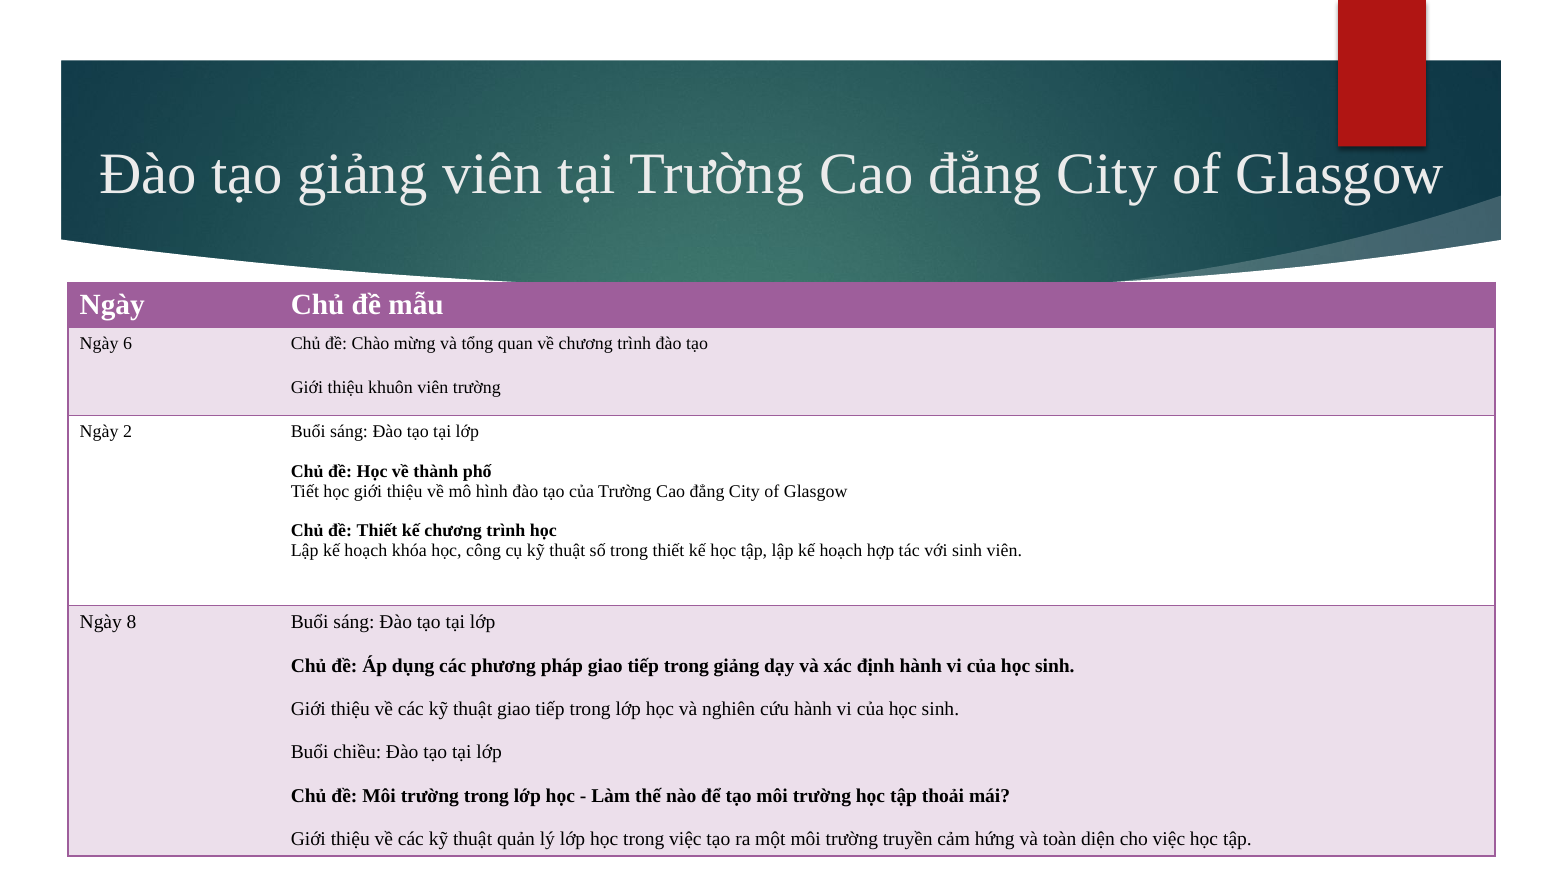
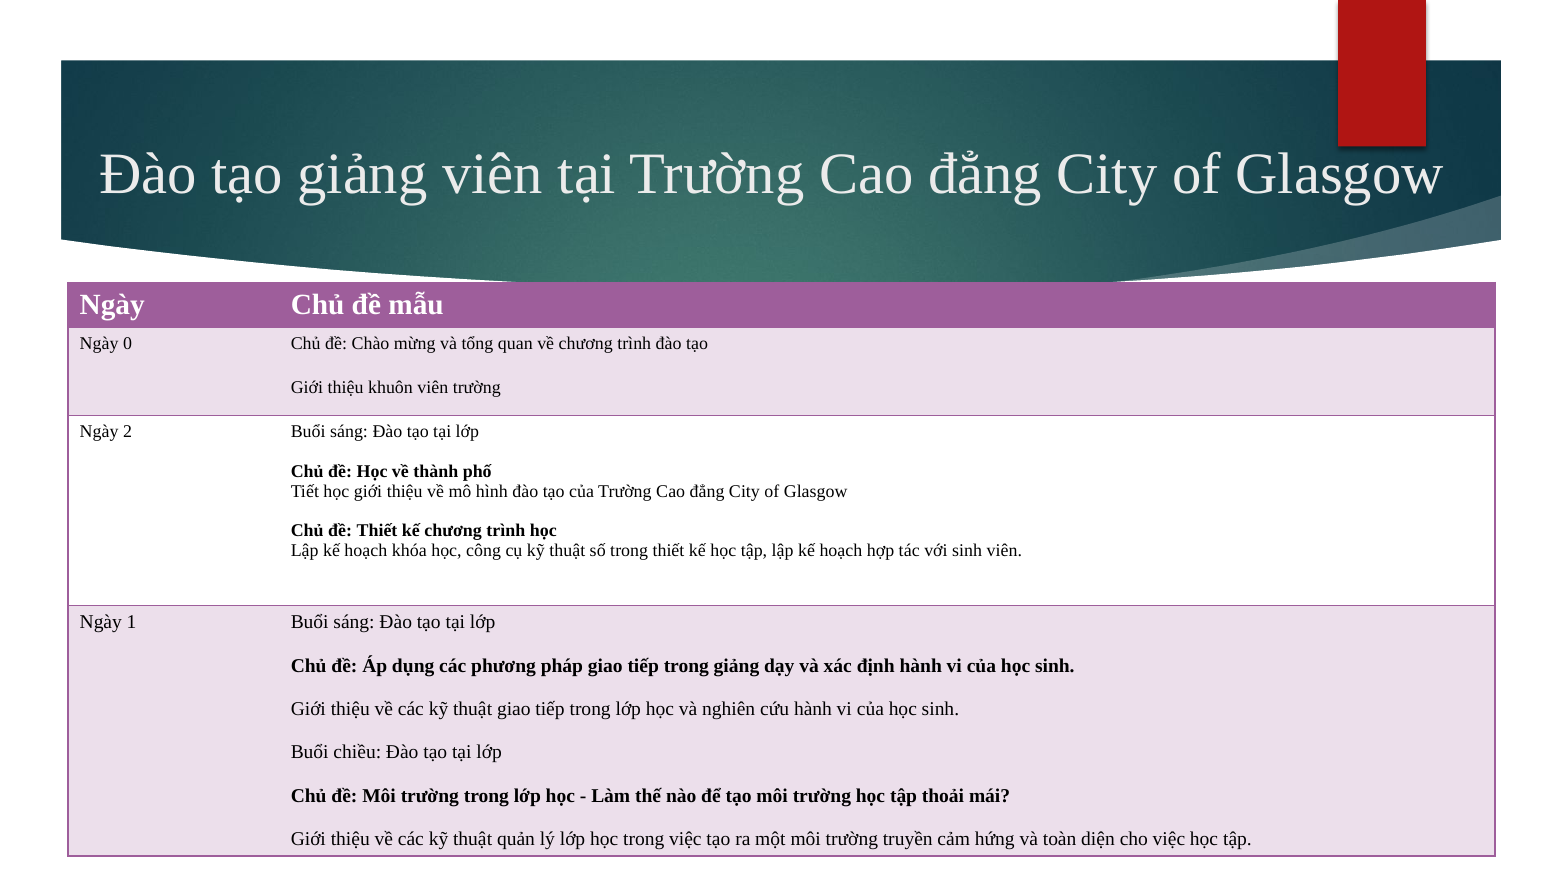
6: 6 -> 0 (128, 344)
8: 8 -> 1 (132, 623)
